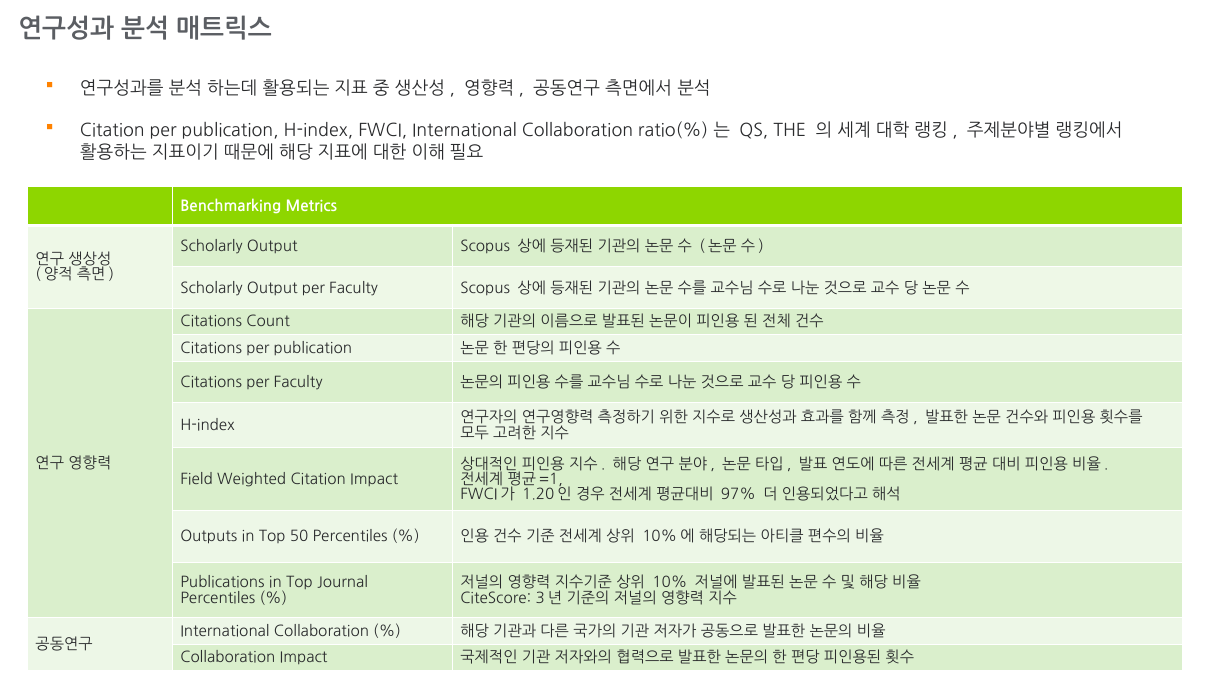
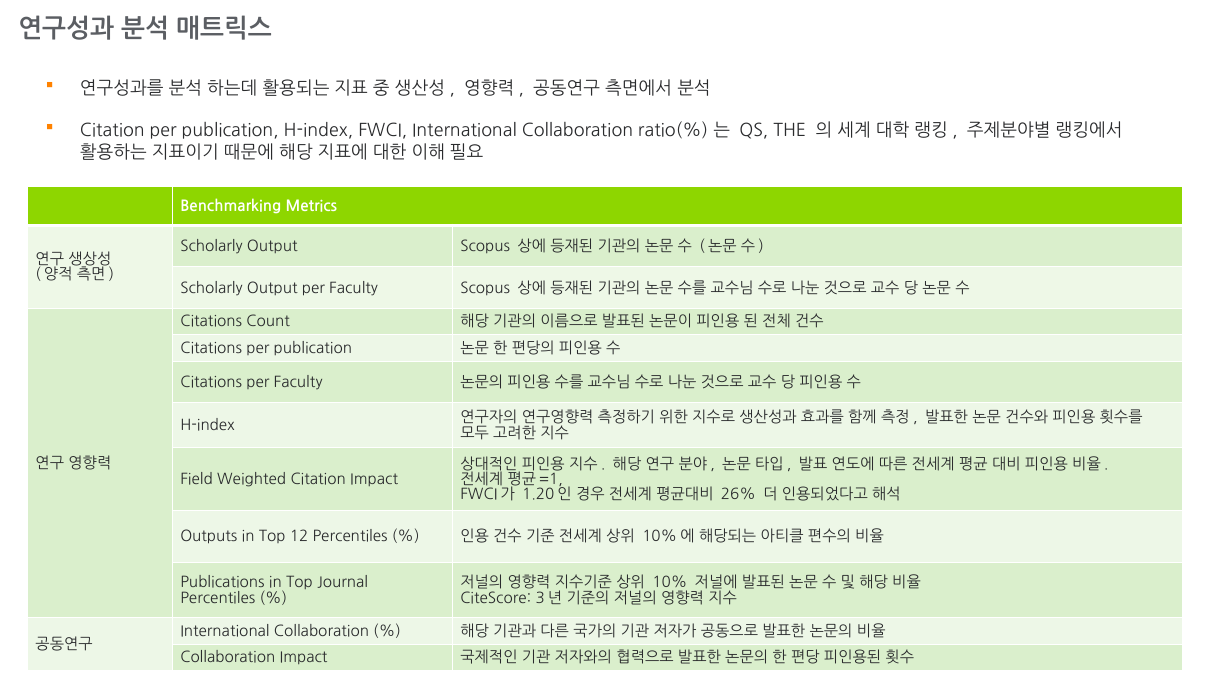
97%: 97% -> 26% (738, 495)
50: 50 -> 12 (299, 537)
